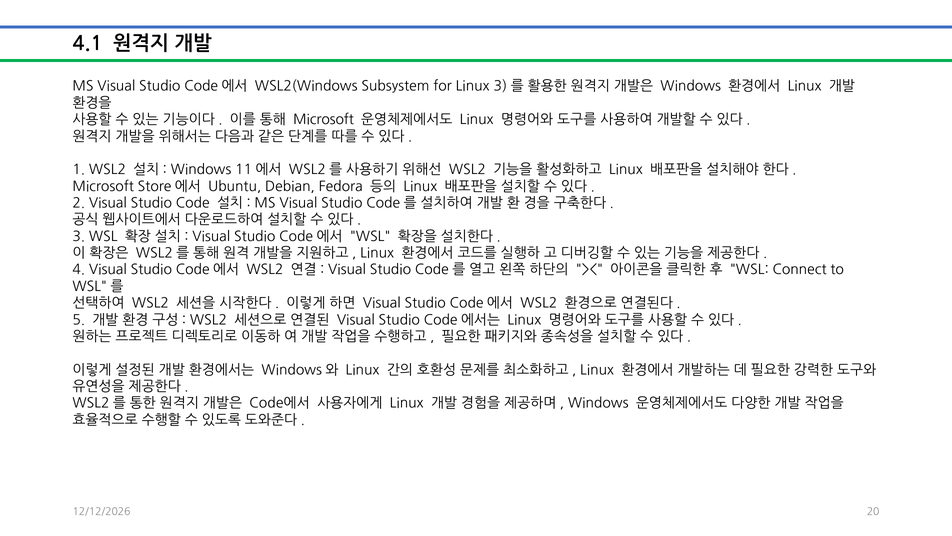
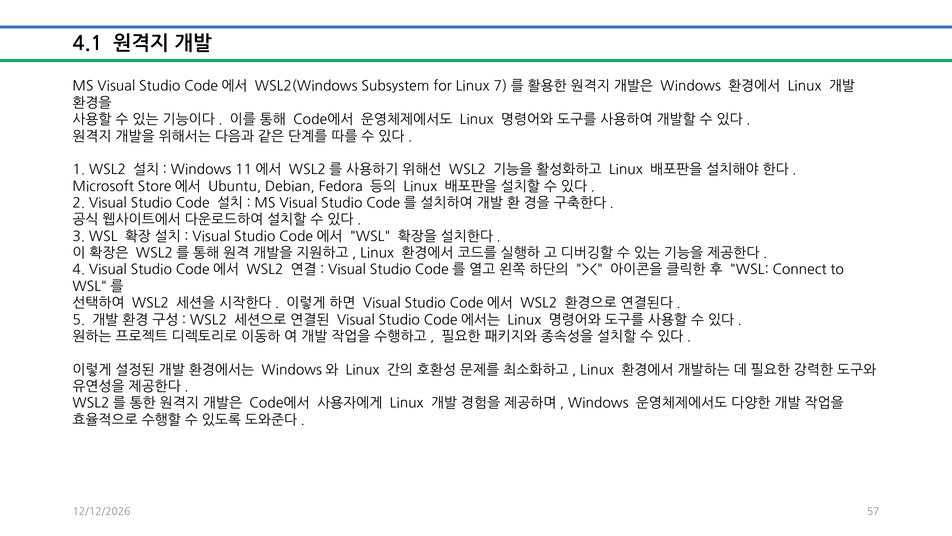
Linux 3: 3 -> 7 (500, 86)
Microsoft: Microsoft -> Code에서 (323, 120)
20: 20 -> 57 (873, 511)
